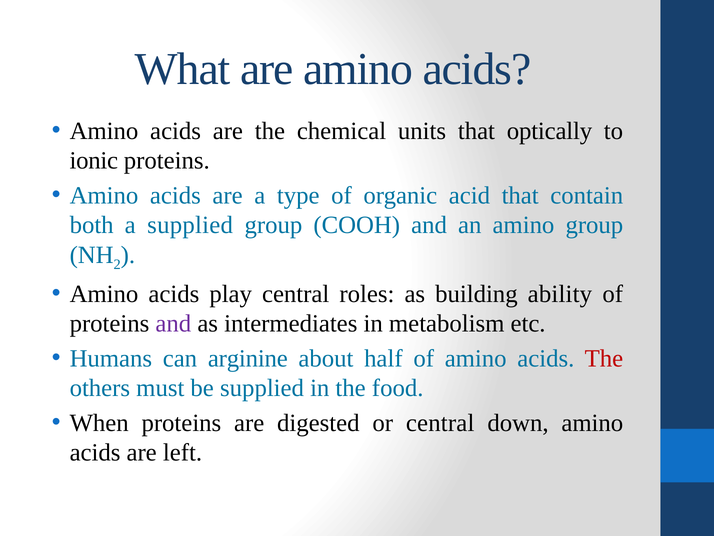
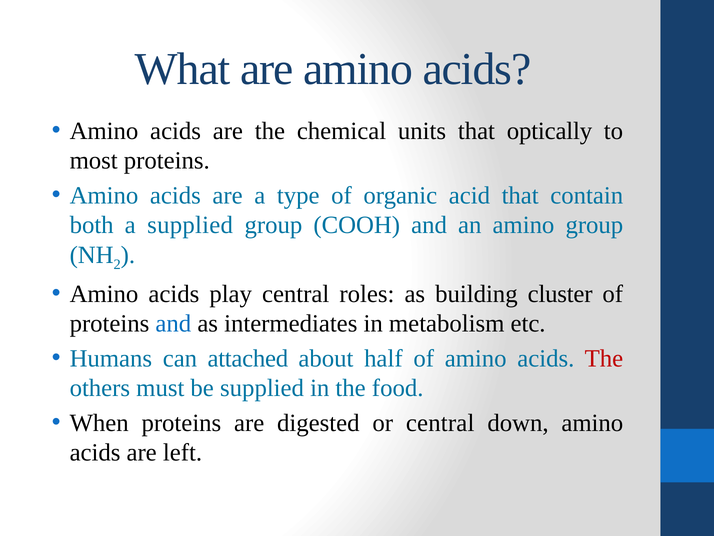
ionic: ionic -> most (94, 161)
ability: ability -> cluster (560, 294)
and colour: purple -> blue (173, 323)
arginine: arginine -> attached (248, 358)
